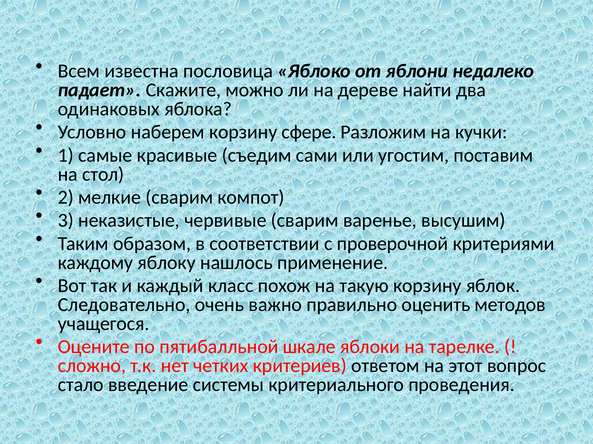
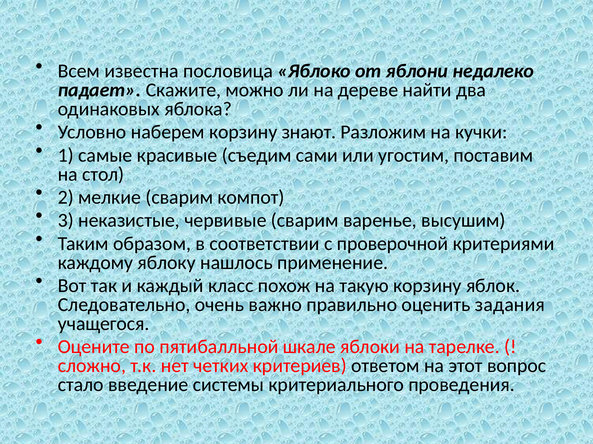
сфере: сфере -> знают (309, 132)
методов: методов -> задания (510, 305)
